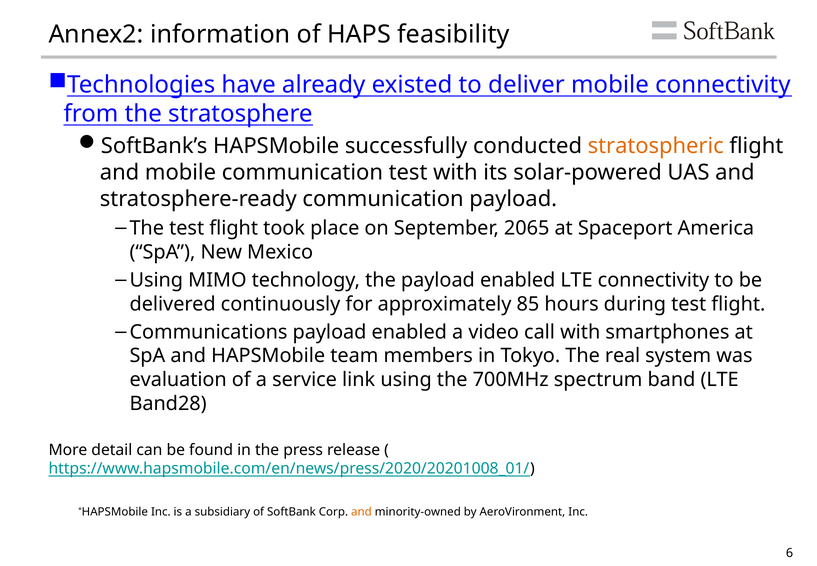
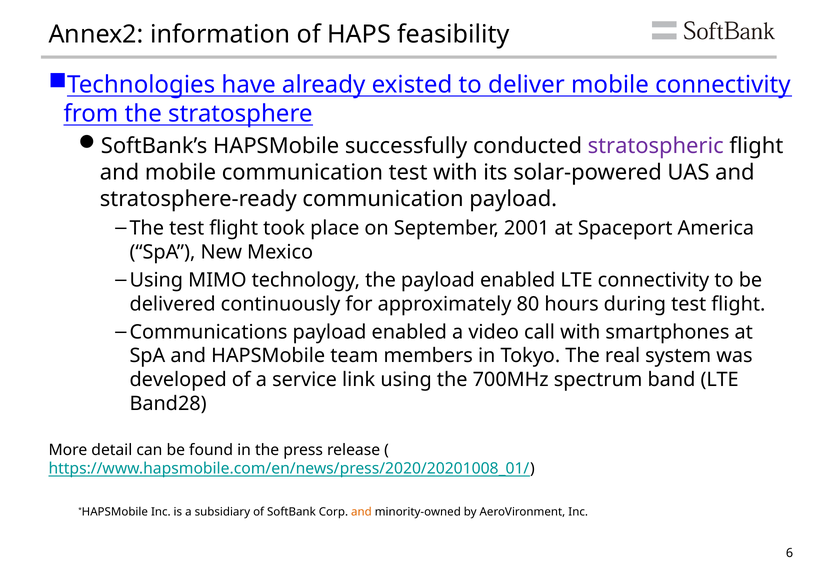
stratospheric colour: orange -> purple (656, 146)
2065: 2065 -> 2001 (527, 228)
85: 85 -> 80 (528, 304)
evaluation: evaluation -> developed (178, 380)
